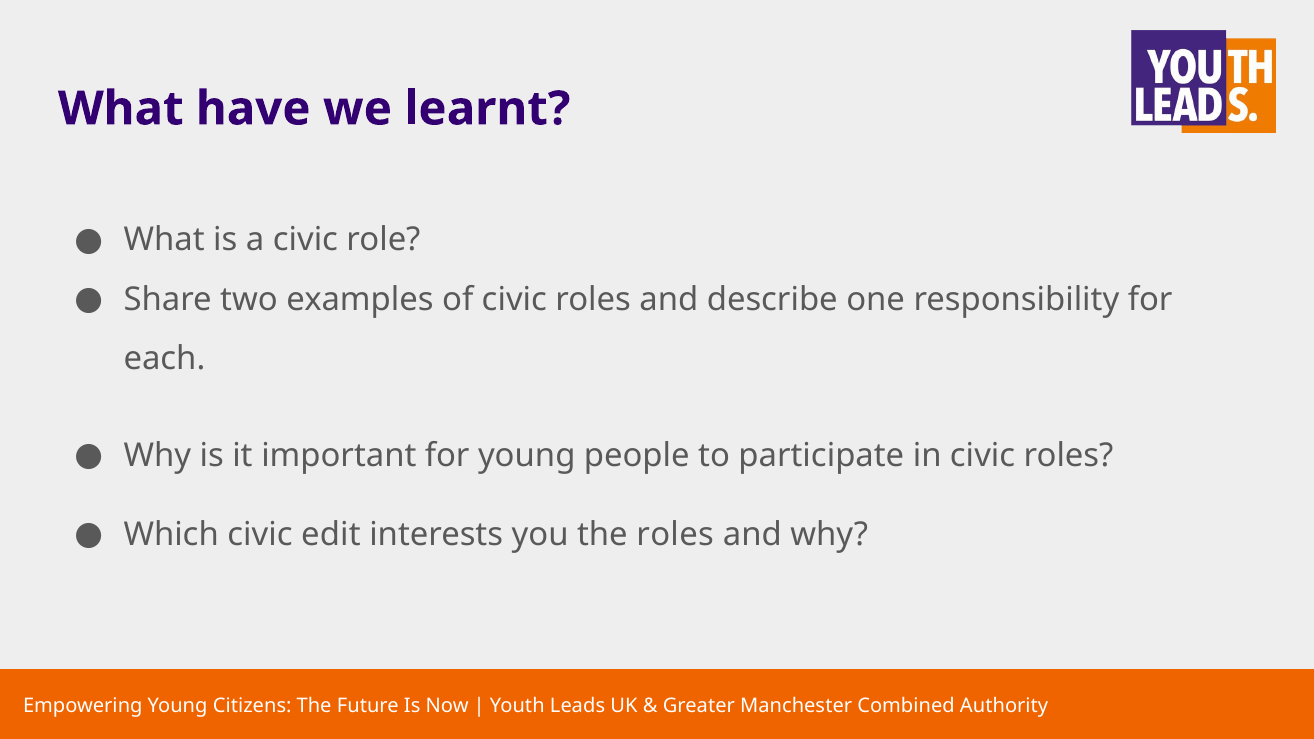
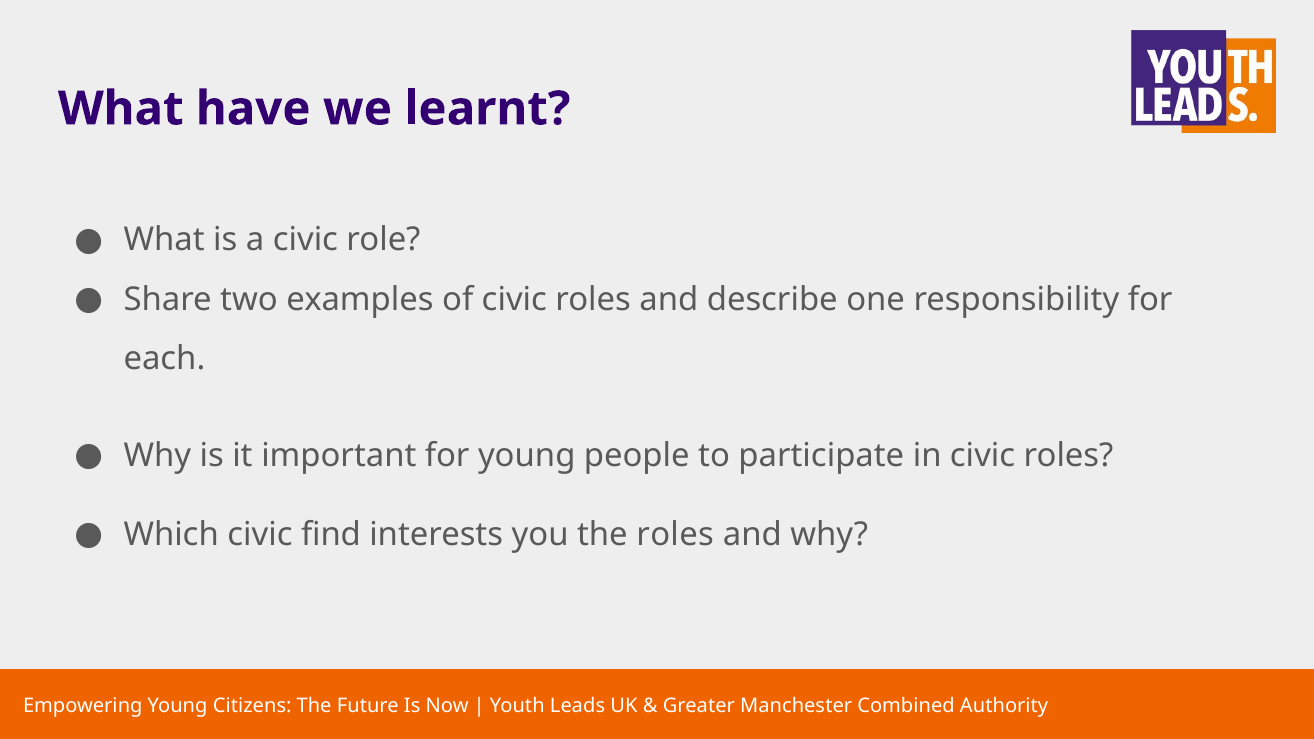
edit: edit -> find (331, 534)
